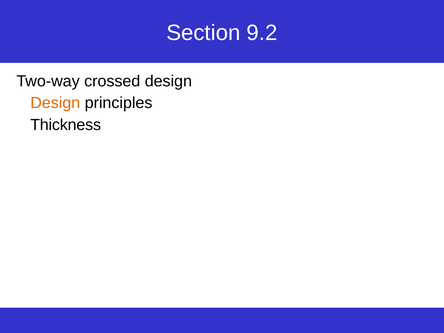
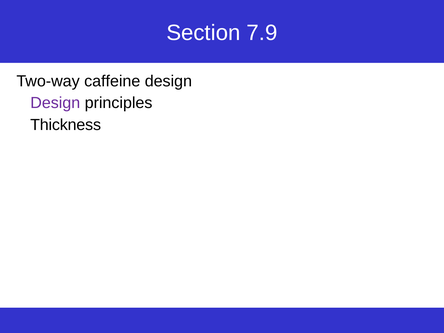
9.2: 9.2 -> 7.9 (262, 33)
crossed: crossed -> caffeine (112, 81)
Design colour: orange -> purple (55, 103)
